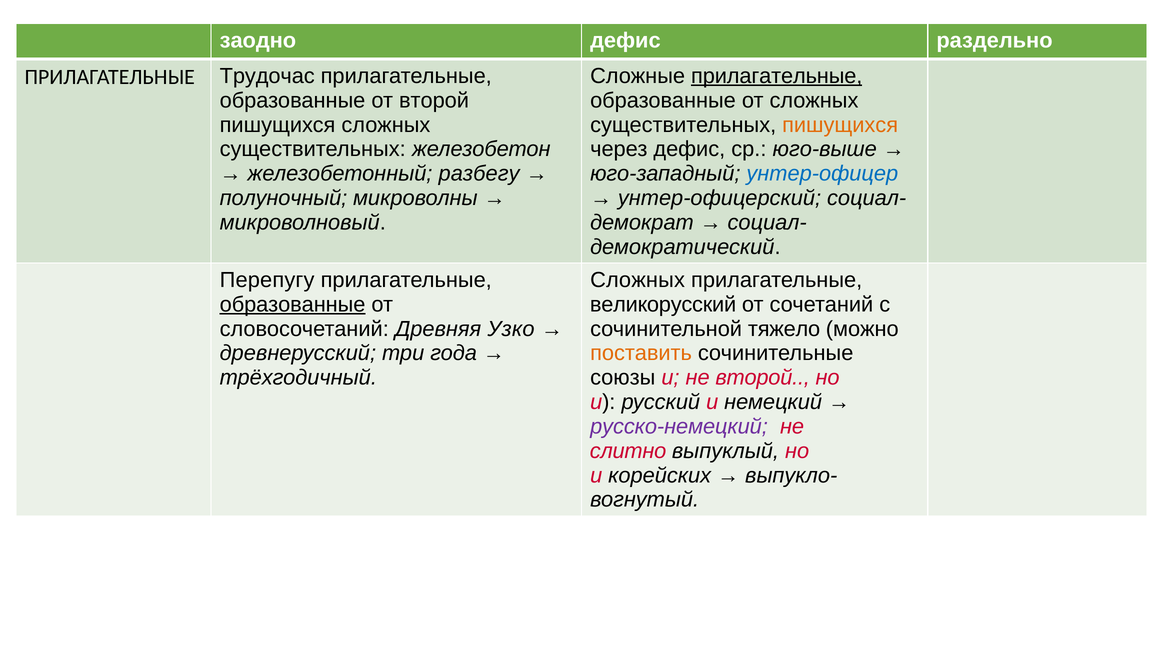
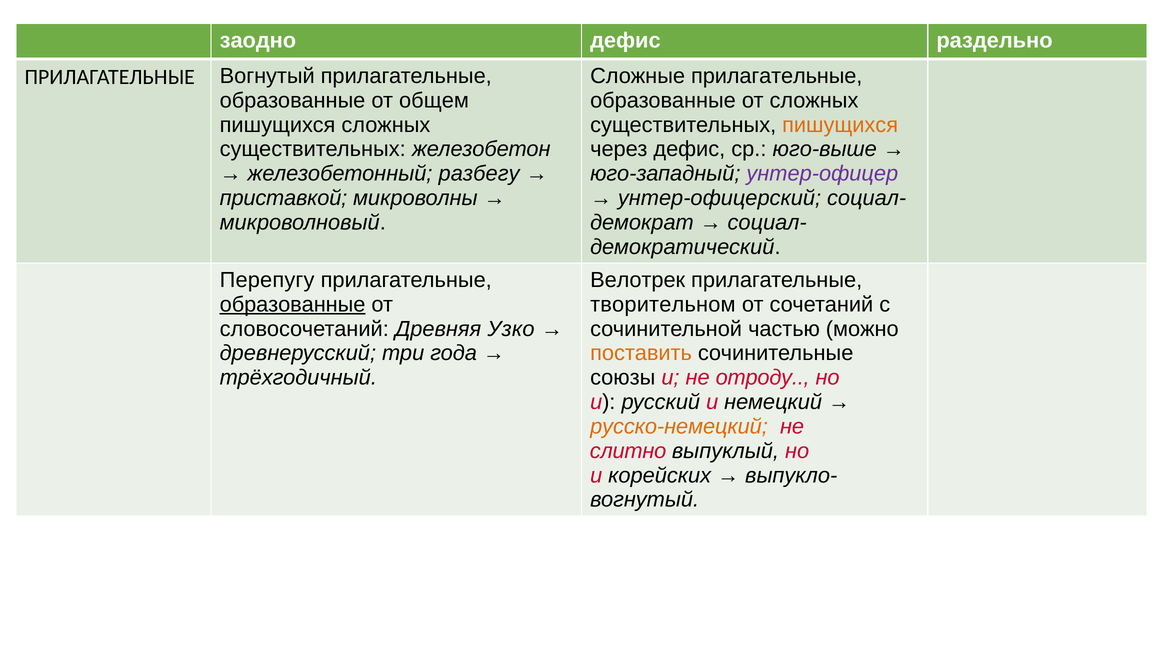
прилагательные underline: present -> none (777, 76)
ПРИЛАГАТЕЛЬНЫЕ Трудочас: Трудочас -> Вогнутый (267, 76)
от второй: второй -> общем (434, 100)
унтер-офицер colour: blue -> purple (822, 174)
полуночный: полуночный -> приставкой (283, 198)
Сложных: Сложных -> Велотрек (638, 280)
великорусский: великорусский -> творительном (663, 305)
тяжело: тяжело -> частью (784, 329)
не второй: второй -> отроду (763, 378)
русско-немецкий colour: purple -> orange (679, 427)
